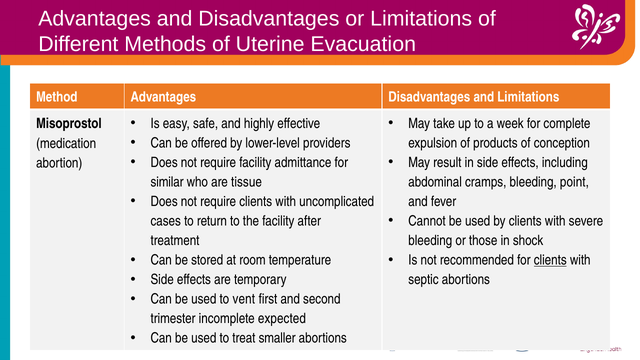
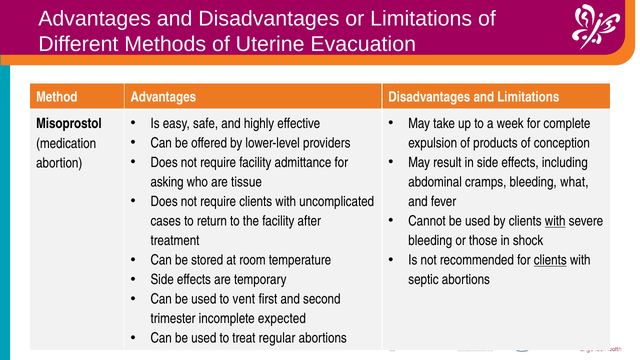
similar: similar -> asking (167, 182)
point: point -> what (574, 182)
with underline: none -> present (555, 221)
smaller: smaller -> regular (277, 338)
